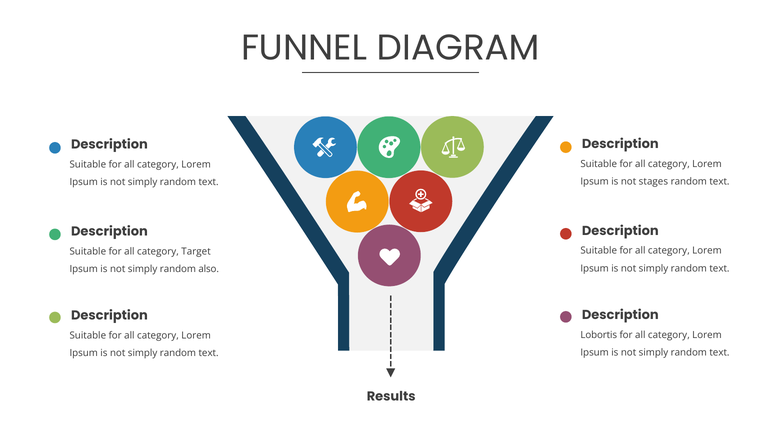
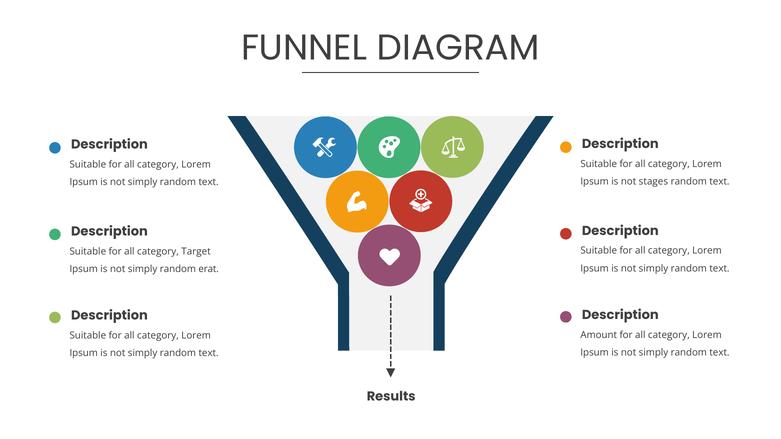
also: also -> erat (209, 269)
Lobortis: Lobortis -> Amount (599, 335)
